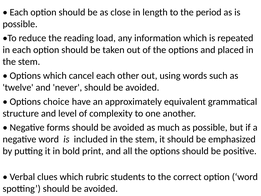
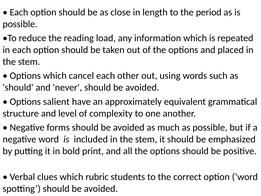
twelve: twelve -> should (18, 87)
choice: choice -> salient (56, 101)
